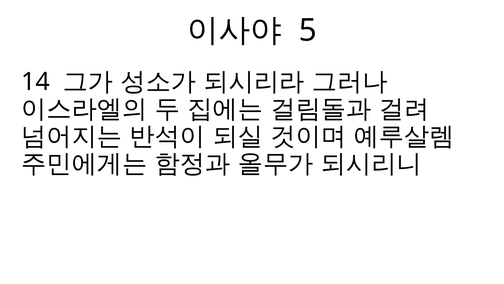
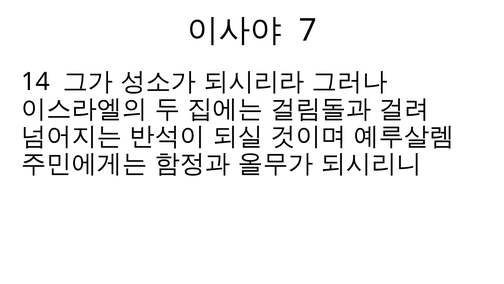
5: 5 -> 7 (308, 30)
